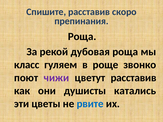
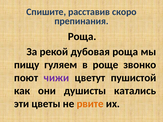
класс: класс -> пищу (27, 65)
цветут расставив: расставив -> пушистой (133, 78)
рвите colour: blue -> orange (90, 104)
